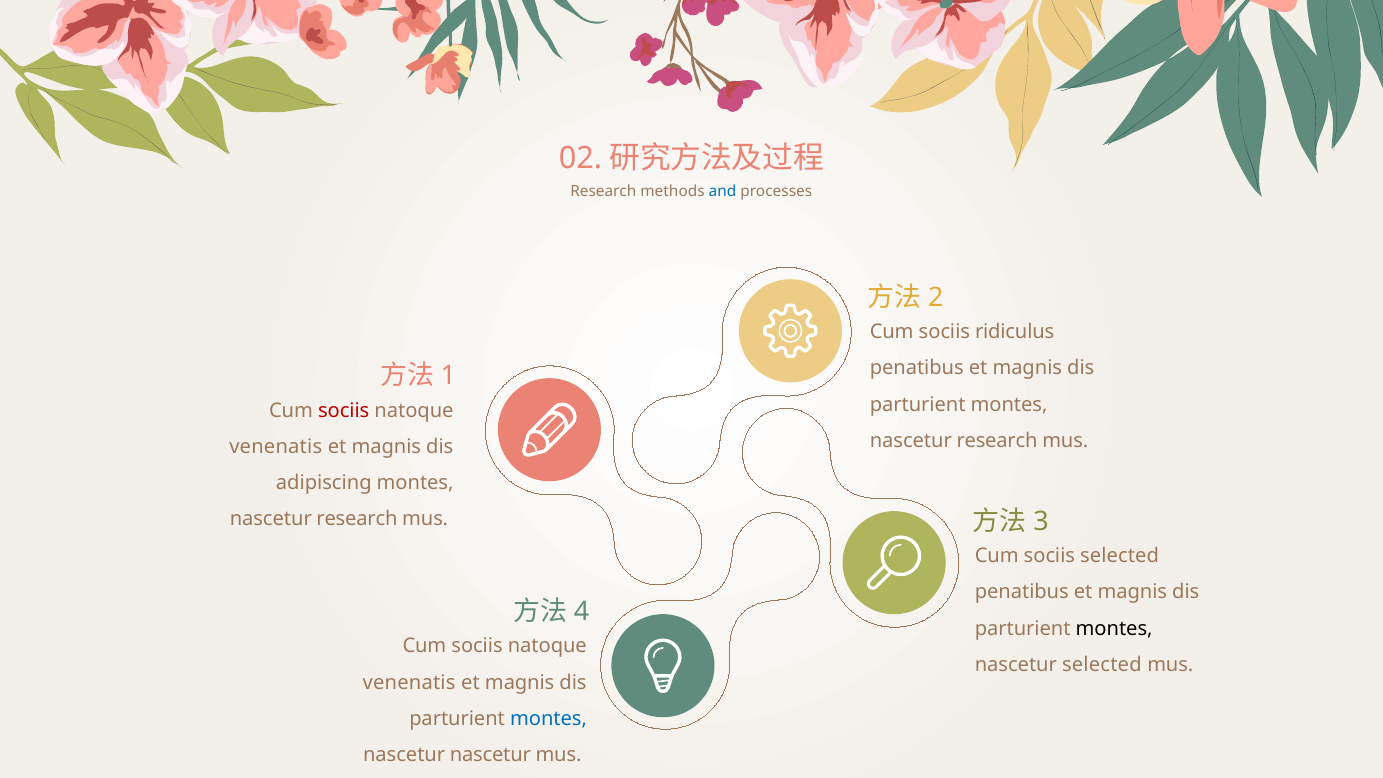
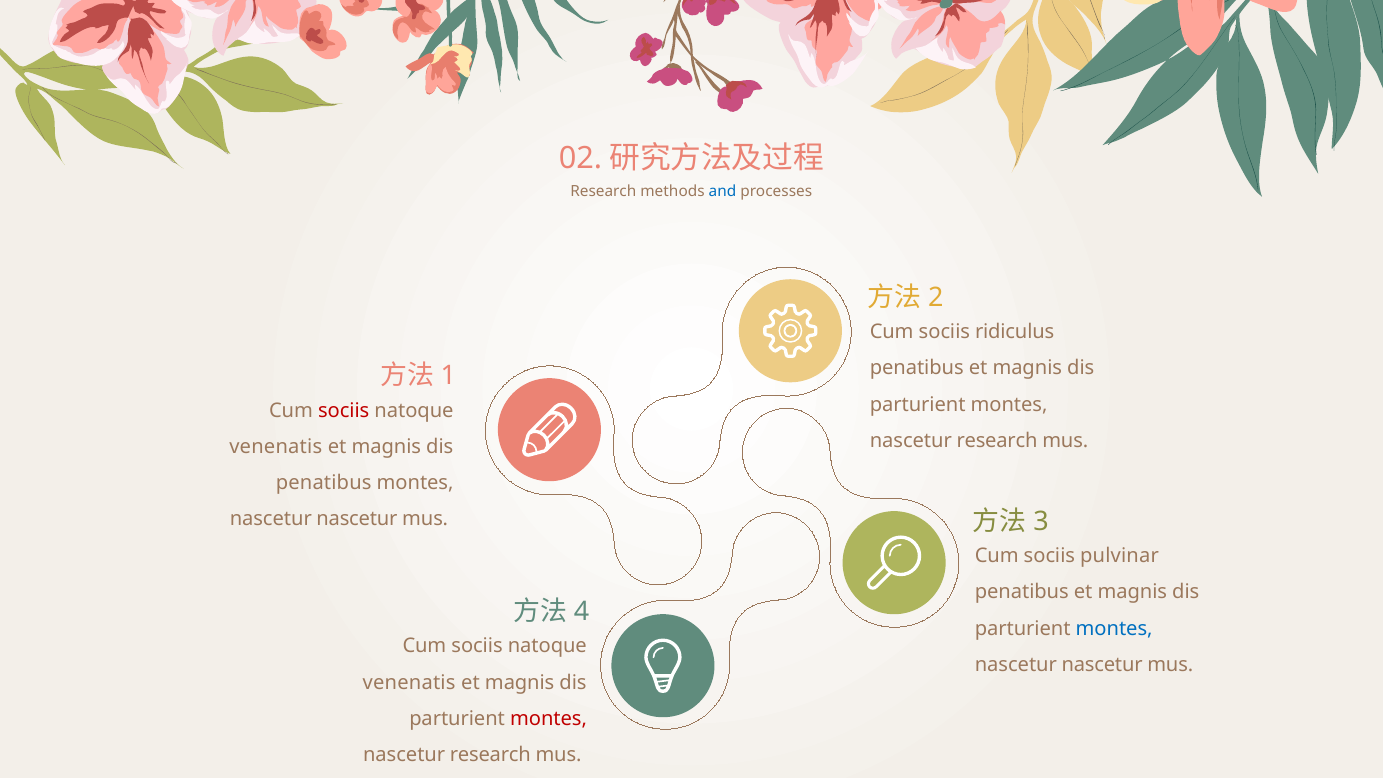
adipiscing: adipiscing -> penatibus (324, 483)
research: research -> nascetur (357, 519)
sociis selected: selected -> pulvinar (1119, 556)
montes colour: black -> blue (1114, 629)
selected: selected -> nascetur (1102, 665)
montes colour: blue -> red (549, 719)
nascetur: nascetur -> research (490, 755)
